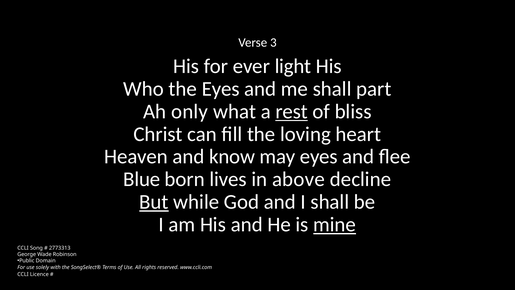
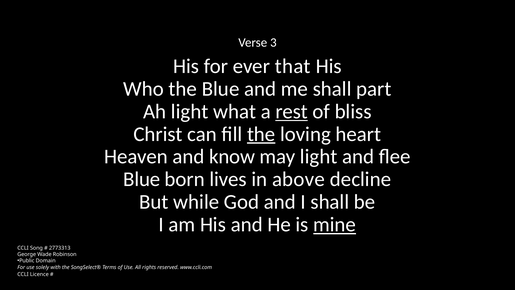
light: light -> that (293, 66)
the Eyes: Eyes -> Blue (221, 89)
Ah only: only -> light (190, 111)
the underline: none -> present (261, 134)
may eyes: eyes -> light (319, 157)
But underline: present -> none (154, 202)
